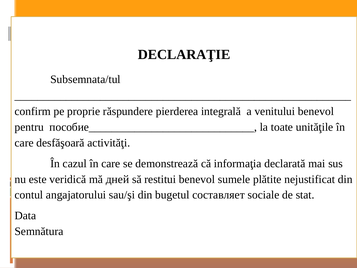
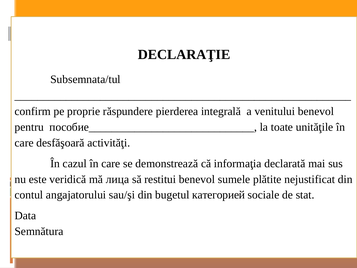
дней: дней -> лица (117, 179)
составляет: составляет -> категорией (219, 195)
